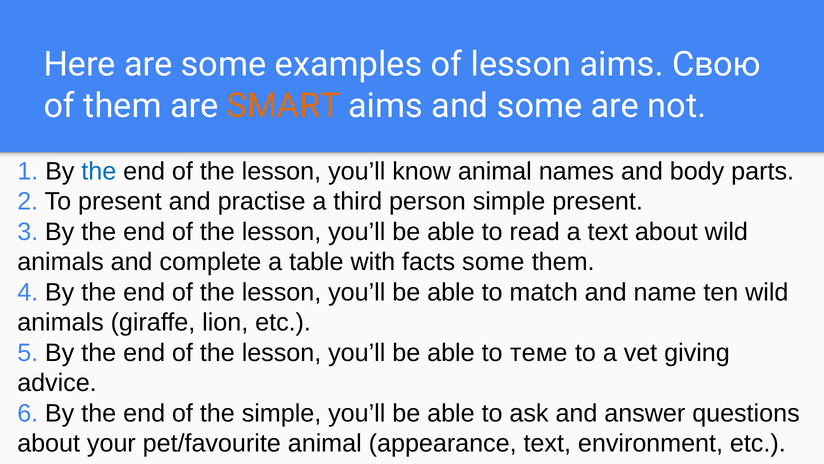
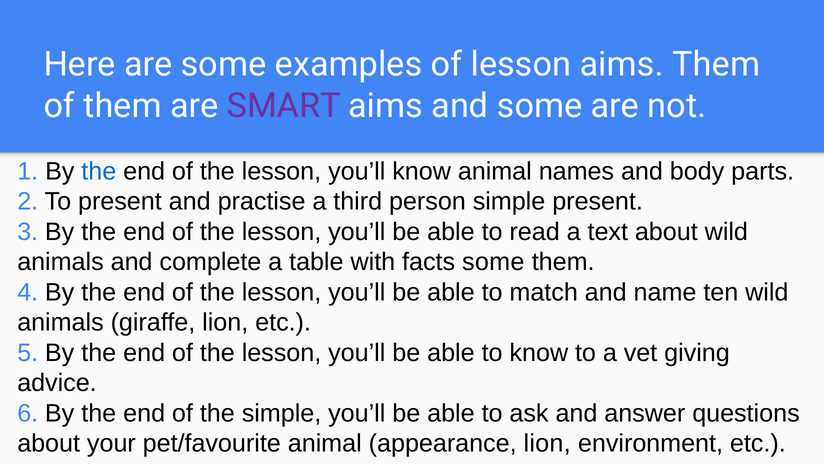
aims Свою: Свою -> Them (716, 64)
SMART colour: orange -> purple (284, 106)
to теме: теме -> know (539, 352)
appearance text: text -> lion (547, 443)
